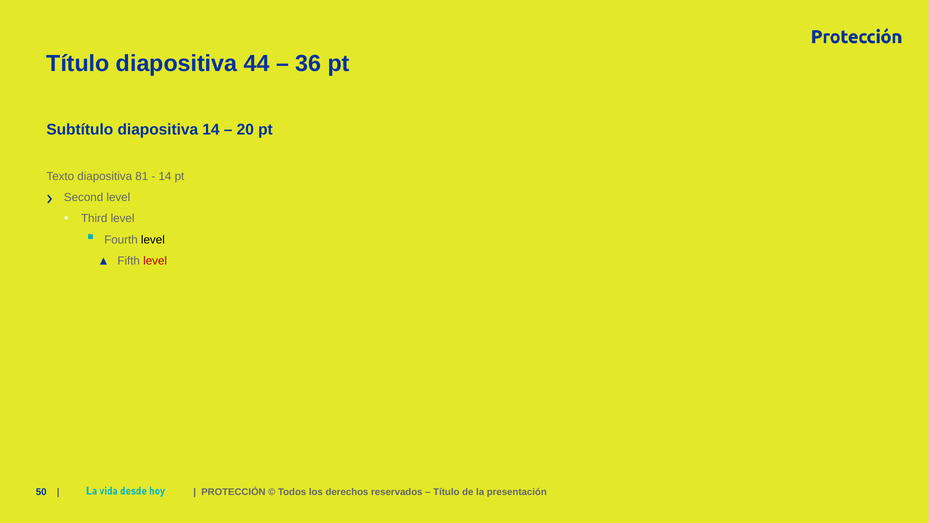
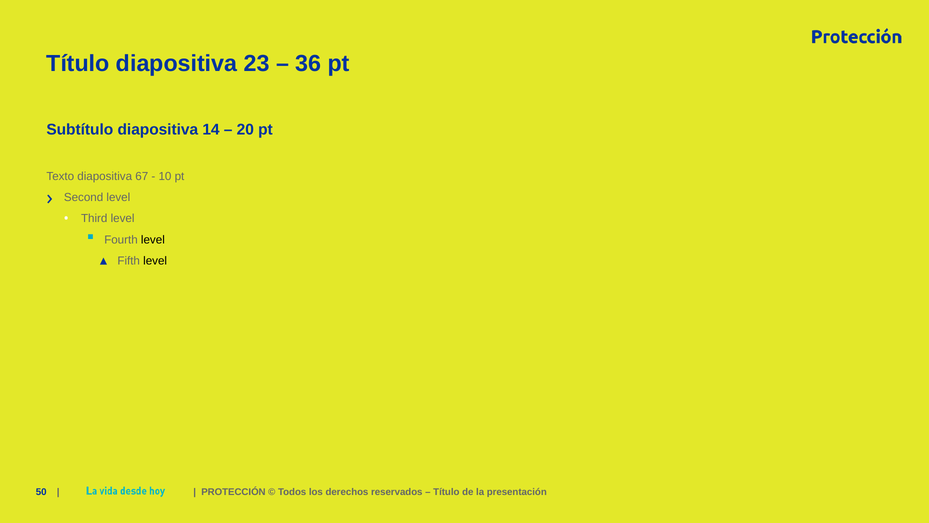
44: 44 -> 23 (257, 64)
81: 81 -> 67 (142, 176)
14: 14 -> 10 (165, 176)
level colour: red -> black (155, 261)
